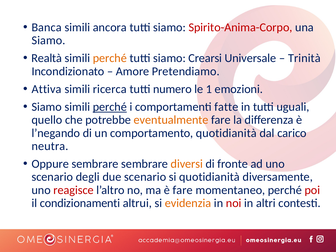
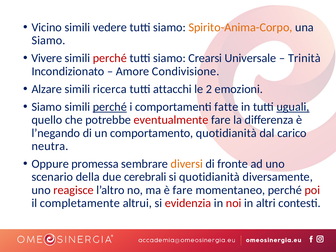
Banca: Banca -> Vicino (47, 27)
ancora: ancora -> vedere (110, 27)
Spirito-Anima-Corpo colour: red -> orange (241, 27)
Realtà: Realtà -> Vivere (47, 58)
perché colour: orange -> red (110, 58)
Pretendiamo: Pretendiamo -> Condivisione (186, 71)
Attiva: Attiva -> Alzare (47, 89)
numero: numero -> attacchi (172, 89)
1: 1 -> 2 (209, 89)
uguali underline: none -> present (293, 107)
eventualmente colour: orange -> red (171, 120)
Oppure sembrare: sembrare -> promessa (95, 164)
degli: degli -> della (88, 177)
due scenario: scenario -> cerebrali (145, 177)
condizionamenti: condizionamenti -> completamente (80, 203)
evidenzia colour: orange -> red (188, 203)
